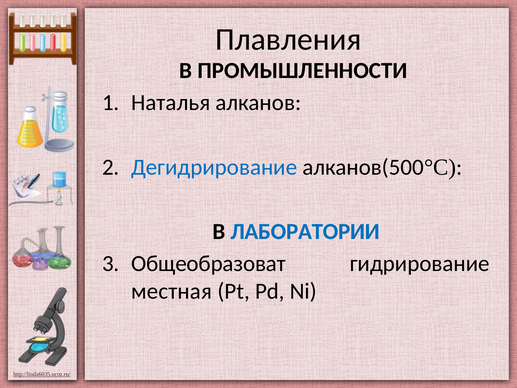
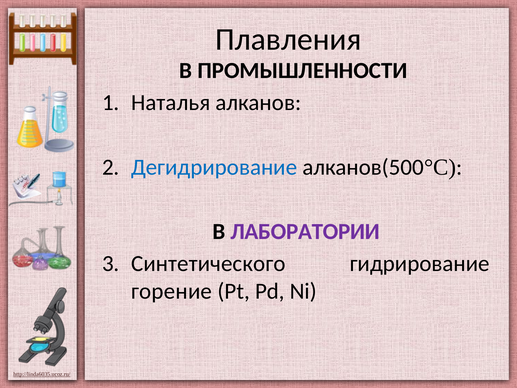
ЛАБОРАТОРИИ colour: blue -> purple (305, 231)
Общеобразоват: Общеобразоват -> Синтетического (208, 264)
местная: местная -> горение (172, 291)
